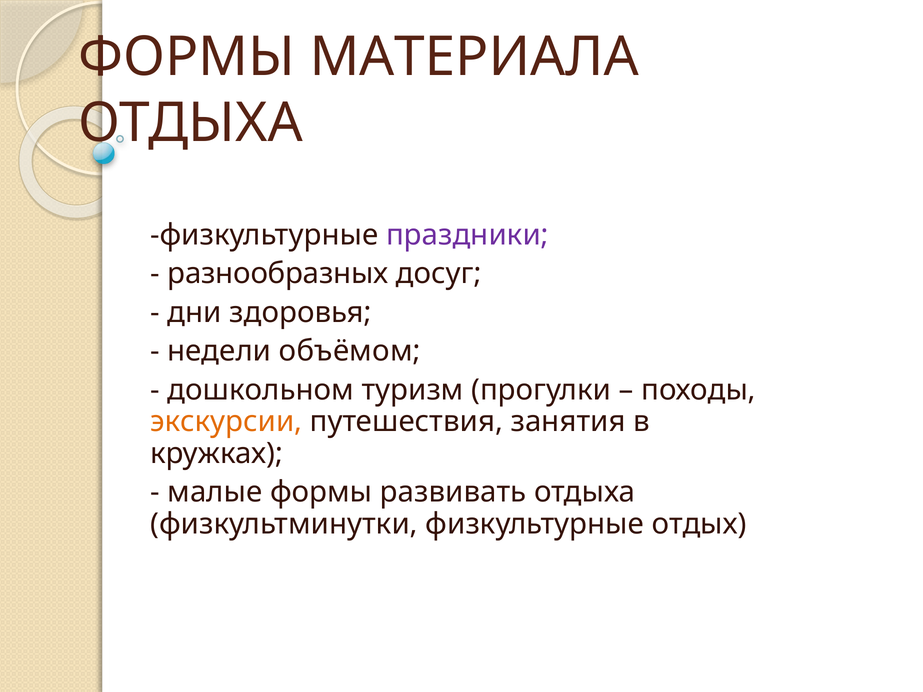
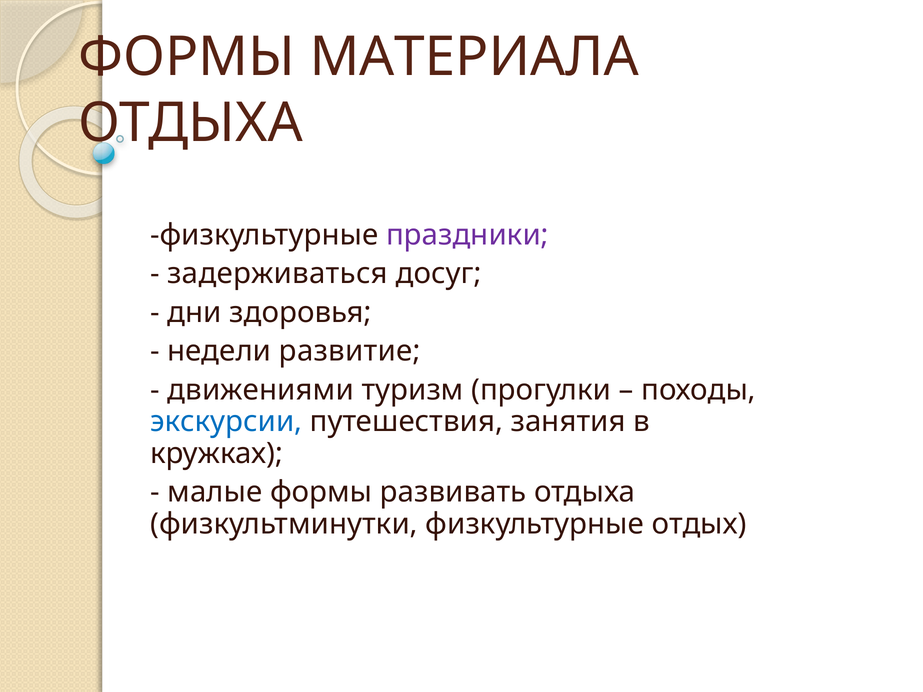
разнообразных: разнообразных -> задерживаться (278, 274)
объёмом: объёмом -> развитие (350, 351)
дошкольном: дошкольном -> движениями (261, 390)
экскурсии colour: orange -> blue (226, 422)
